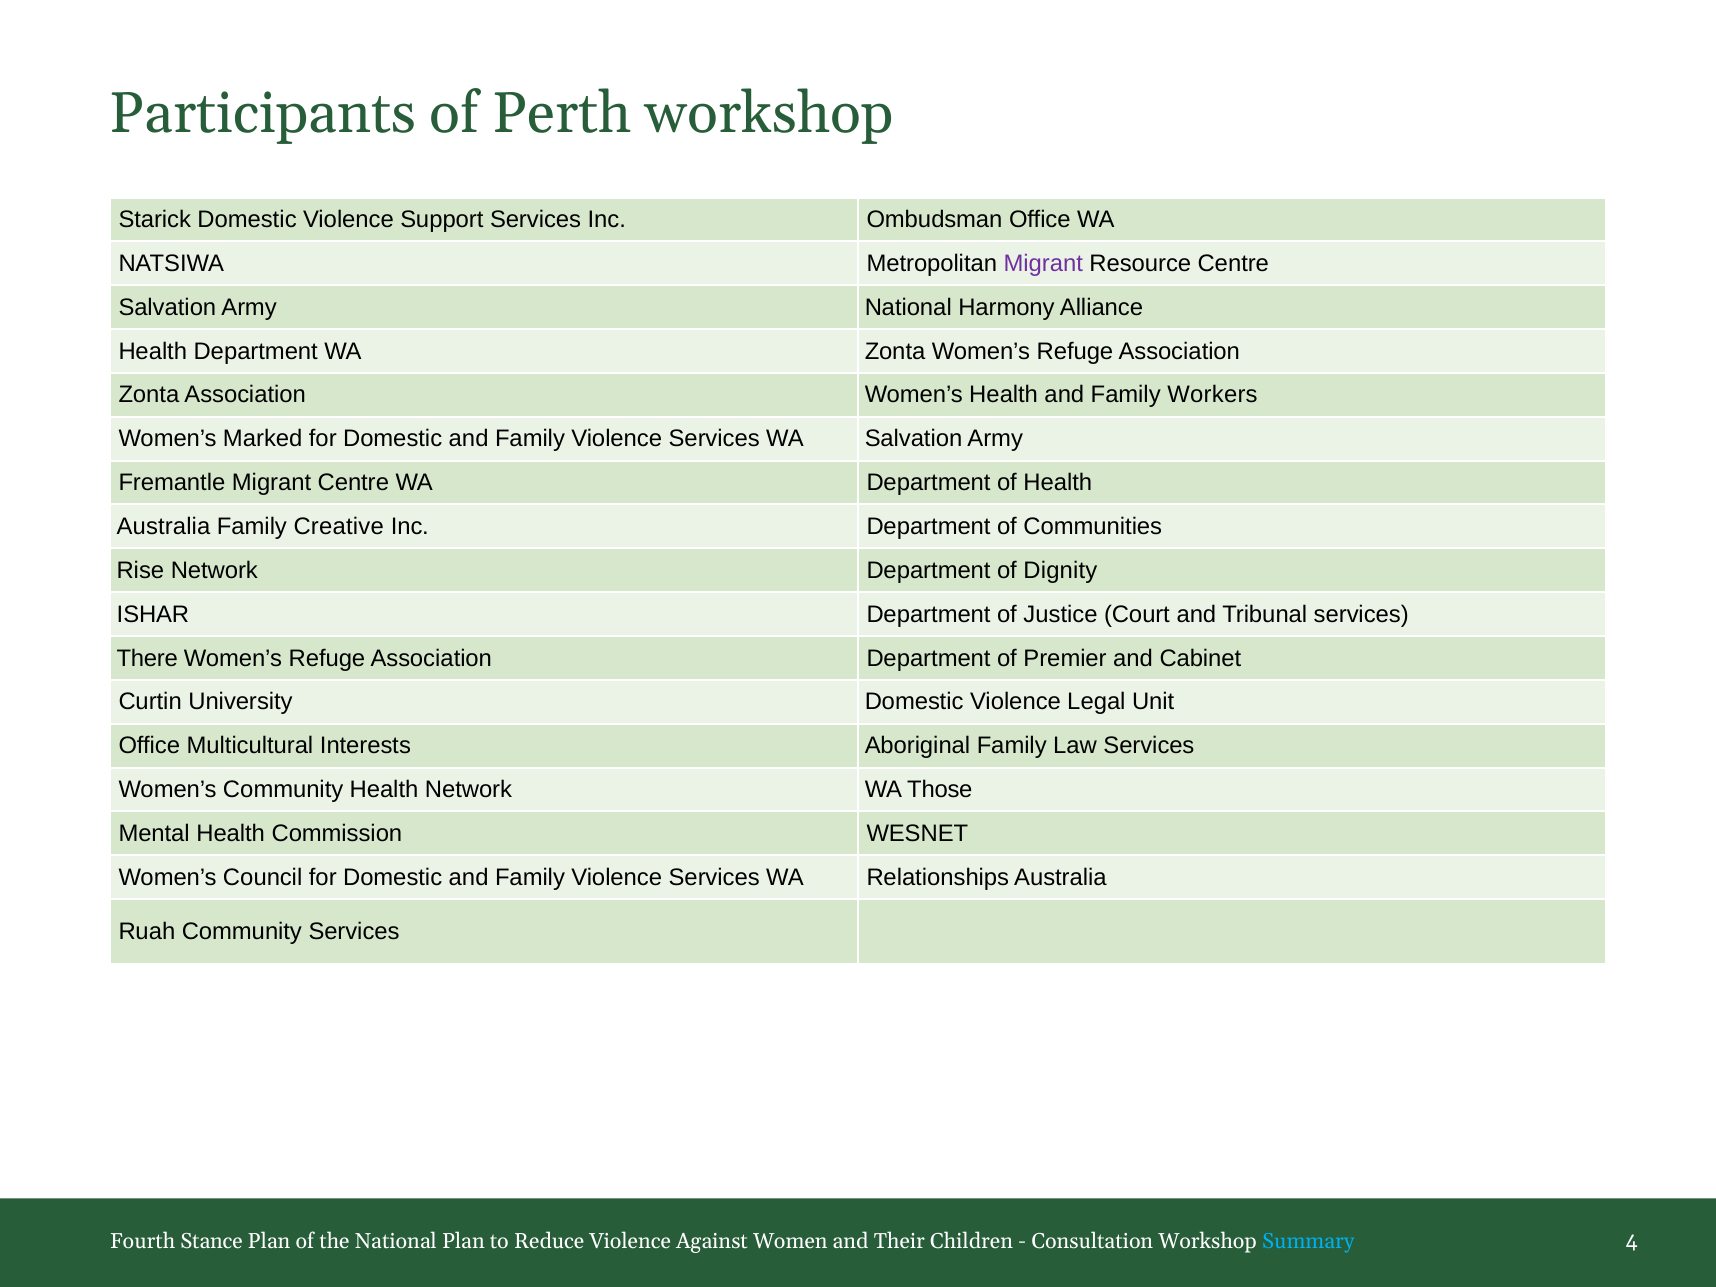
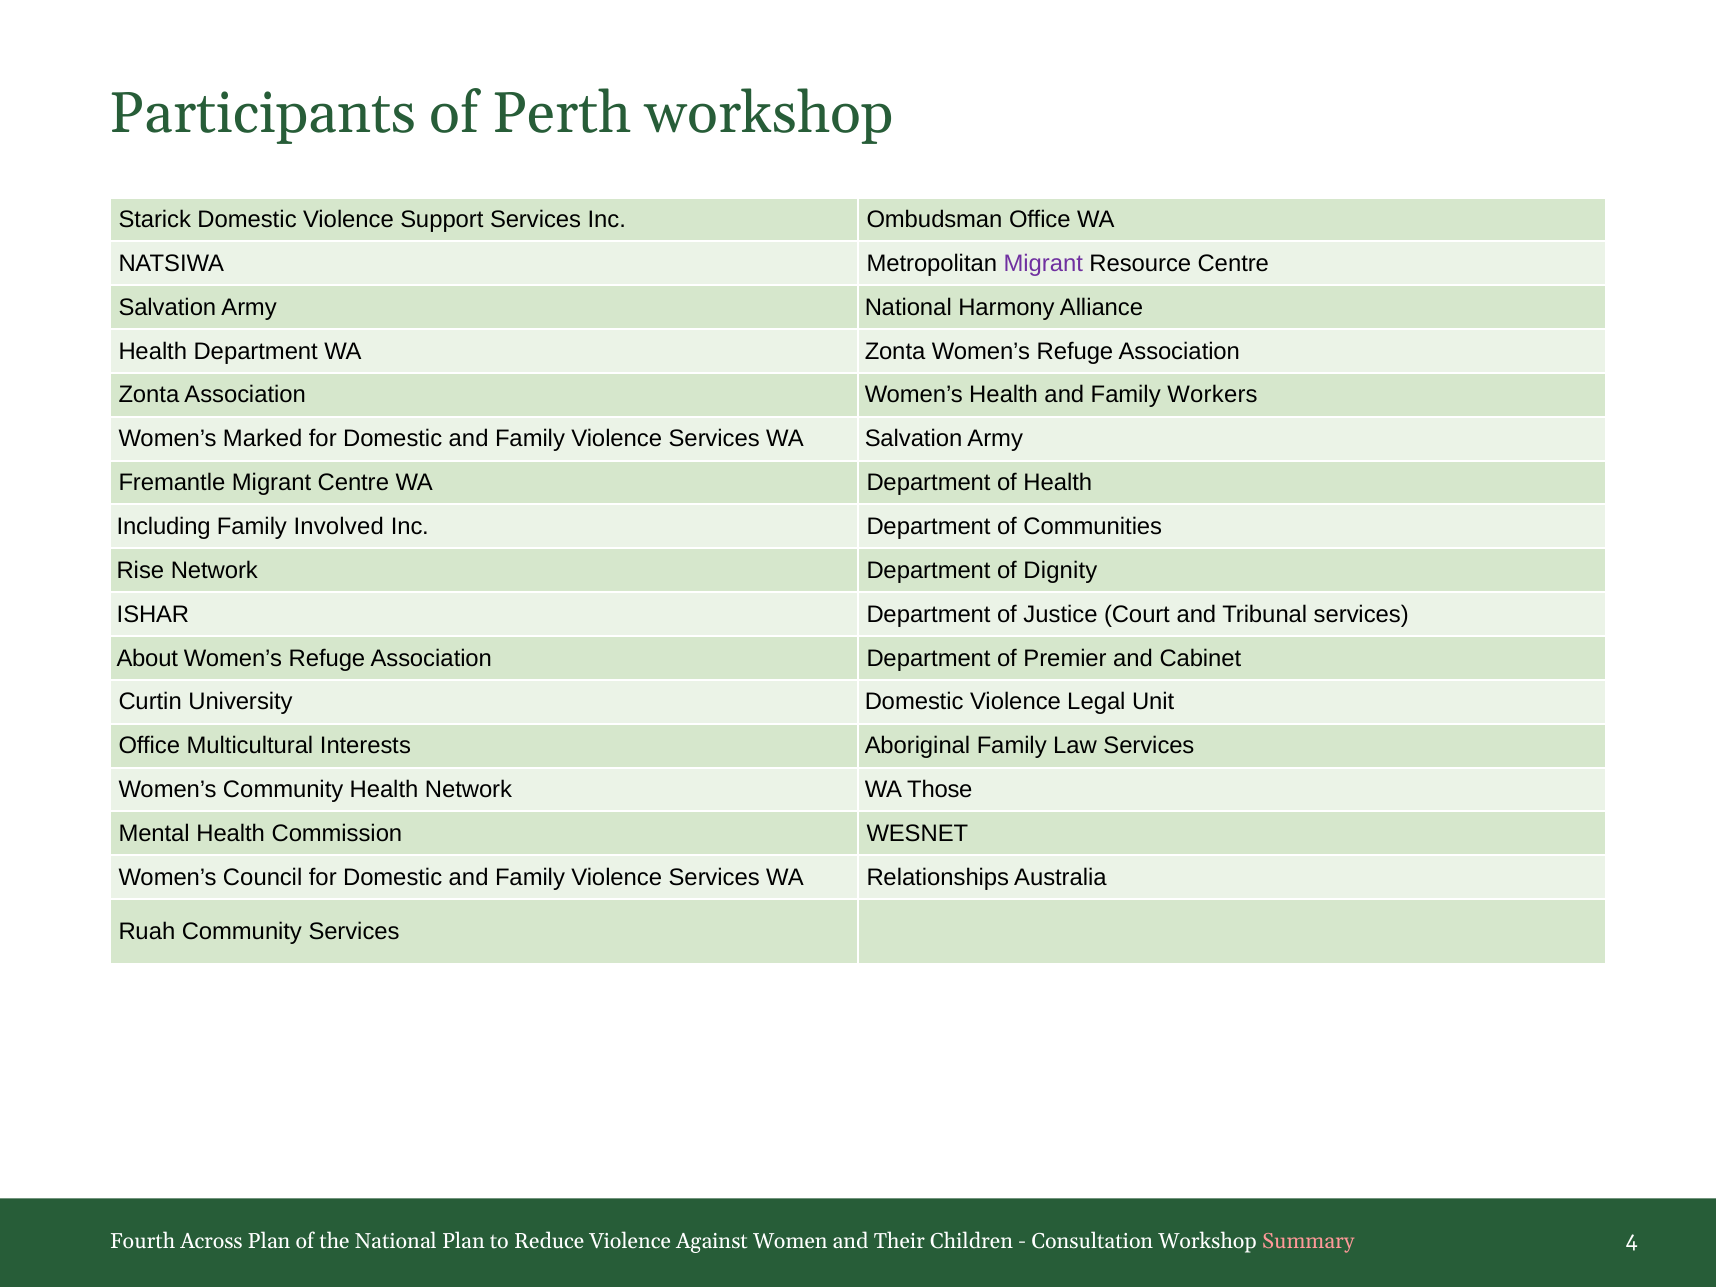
Australia: Australia -> Including (164, 527)
Creative: Creative -> Involved (339, 527)
There: There -> About (147, 658)
Stance: Stance -> Across (212, 1241)
Summary colour: light blue -> pink (1308, 1241)
